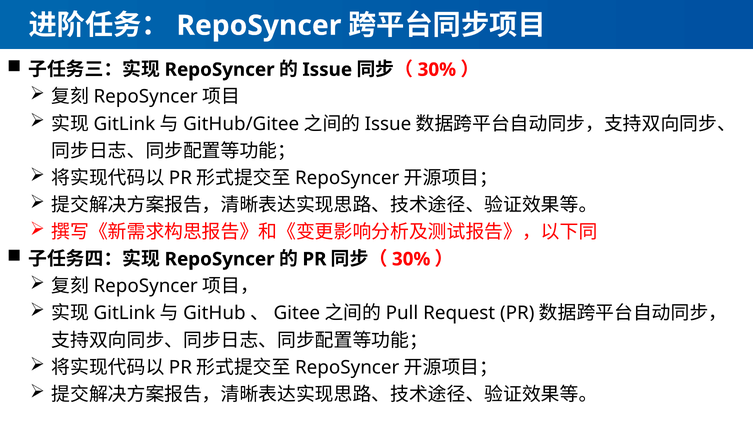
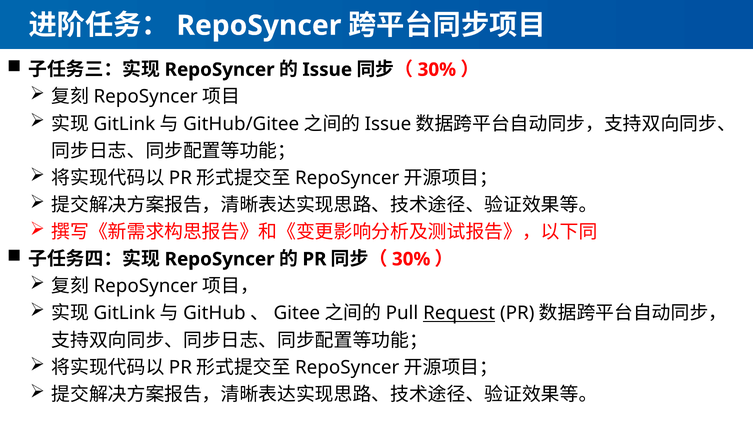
Request underline: none -> present (459, 314)
